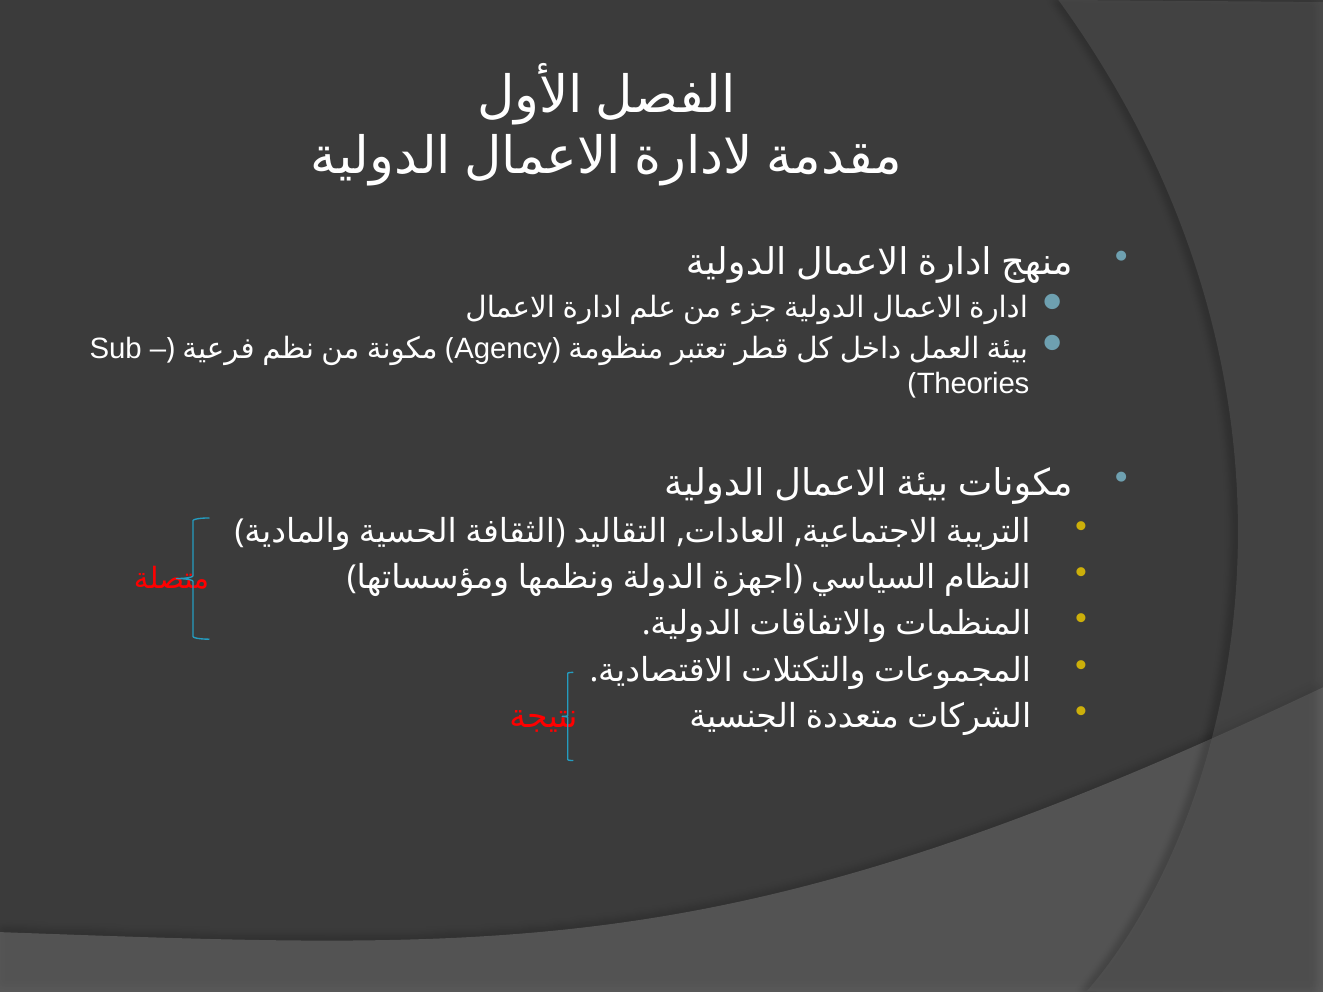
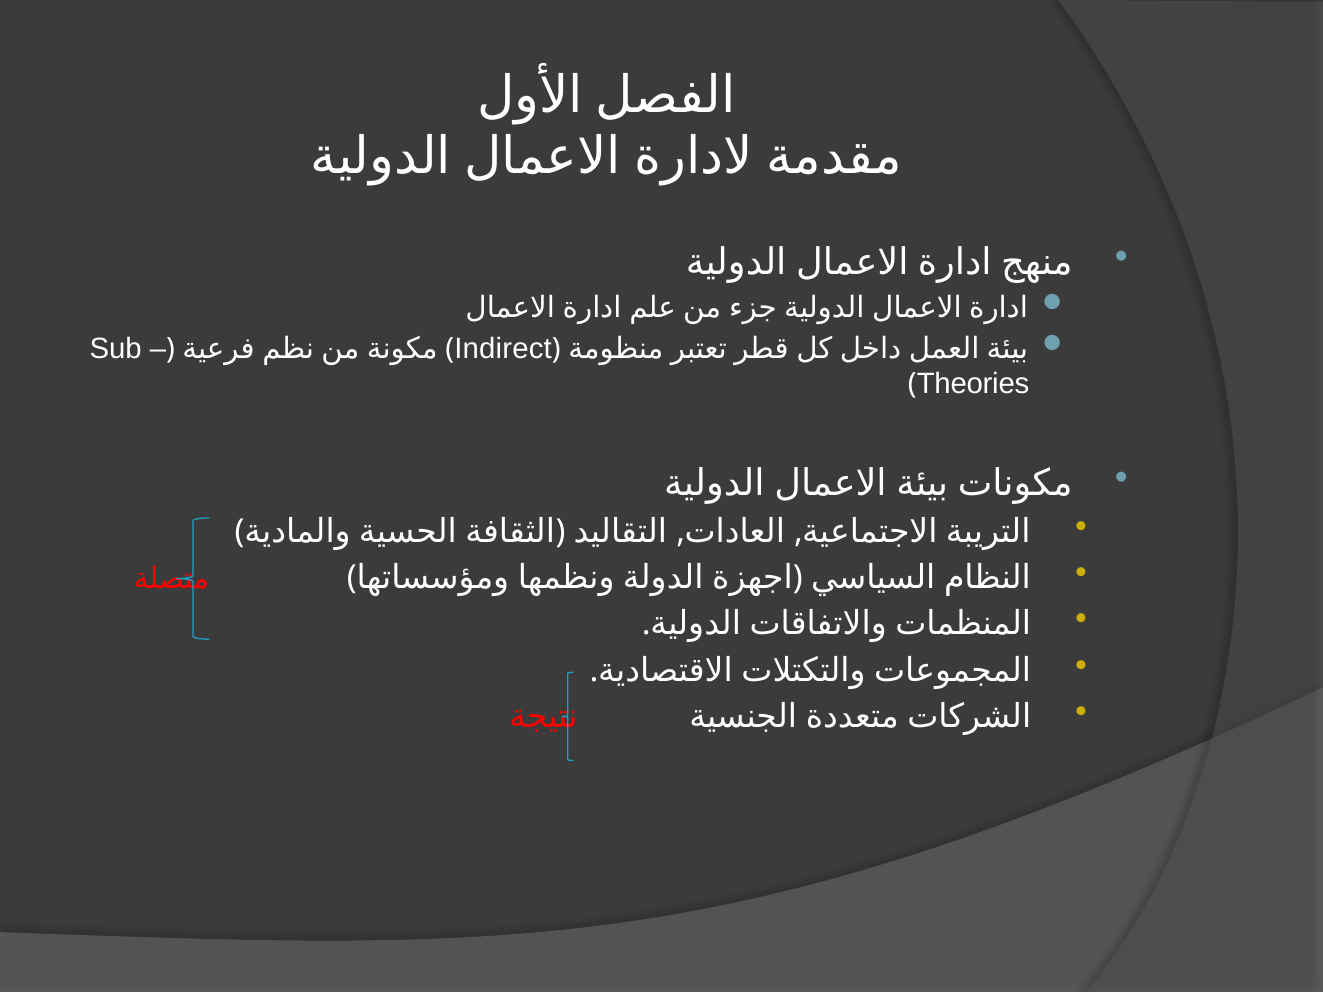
Agency: Agency -> Indirect (503, 349)
